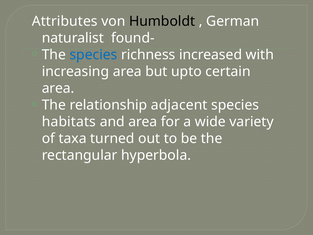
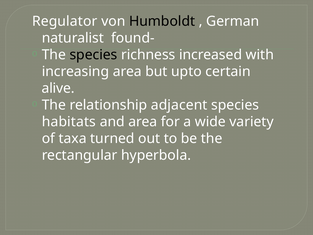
Attributes: Attributes -> Regulator (65, 21)
species colour: blue -> black (93, 55)
area: area -> alive (58, 88)
